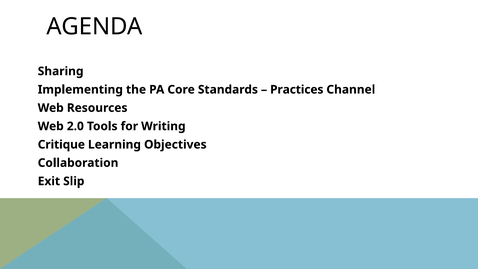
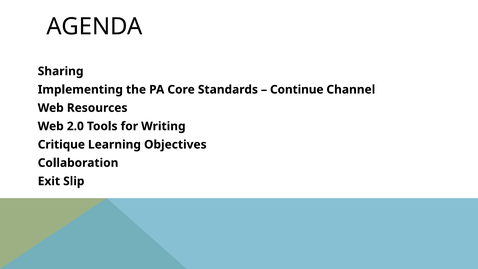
Practices: Practices -> Continue (297, 90)
